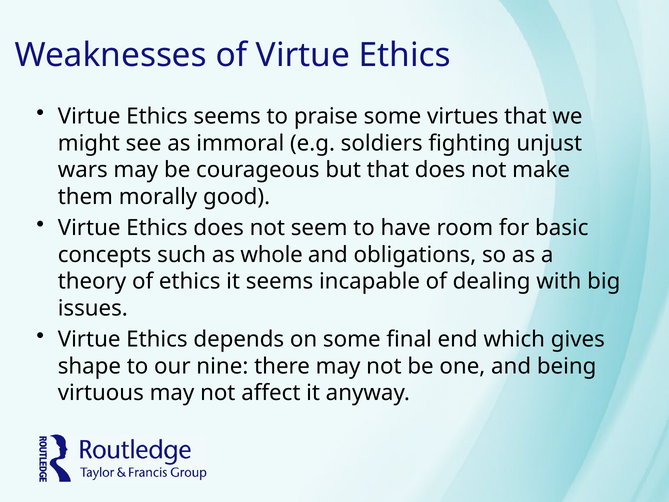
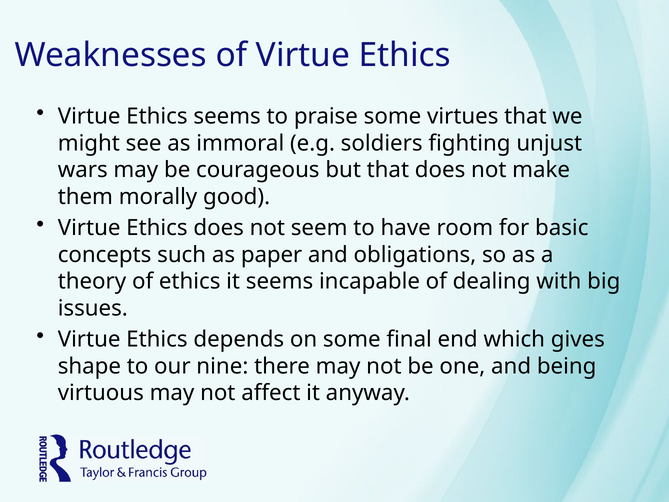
whole: whole -> paper (272, 255)
